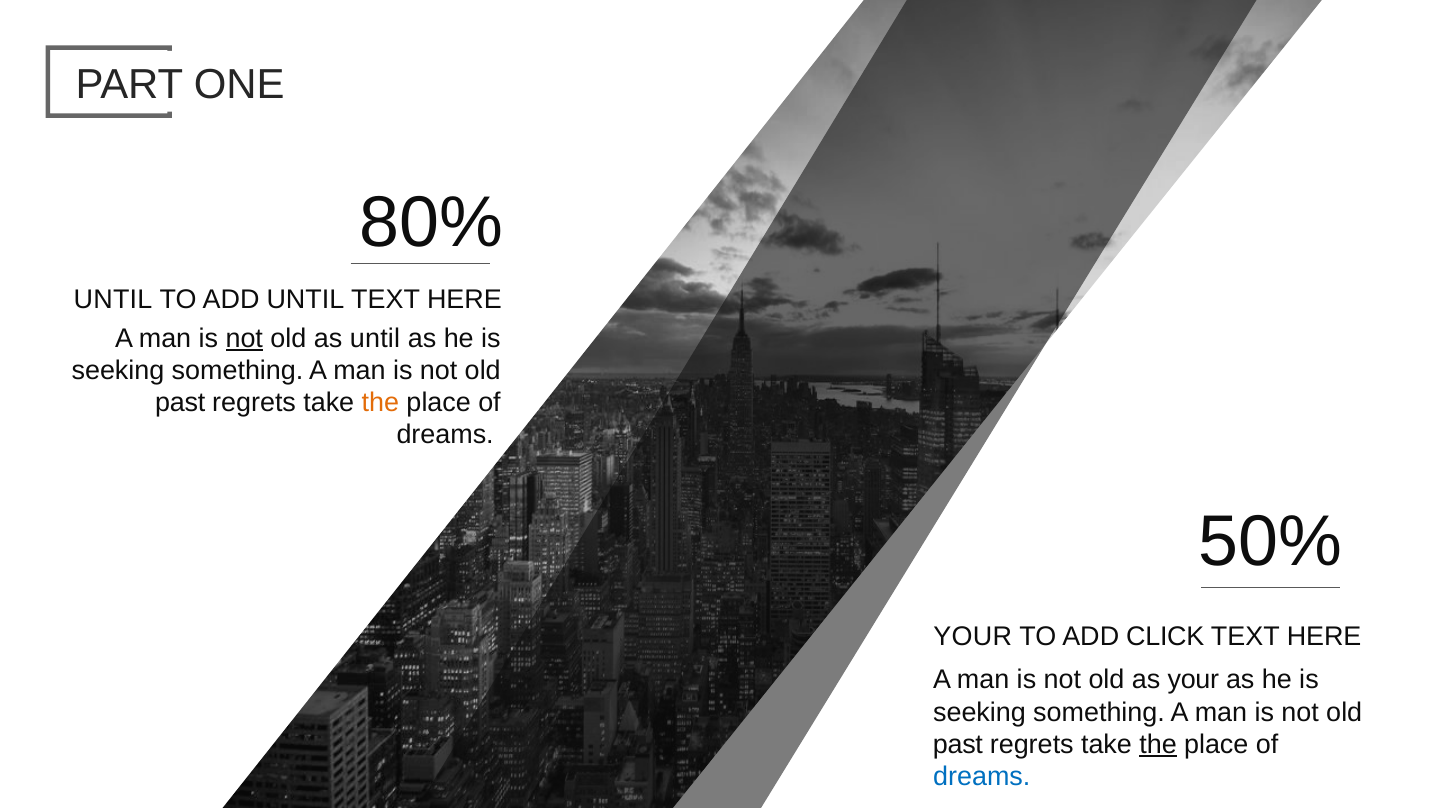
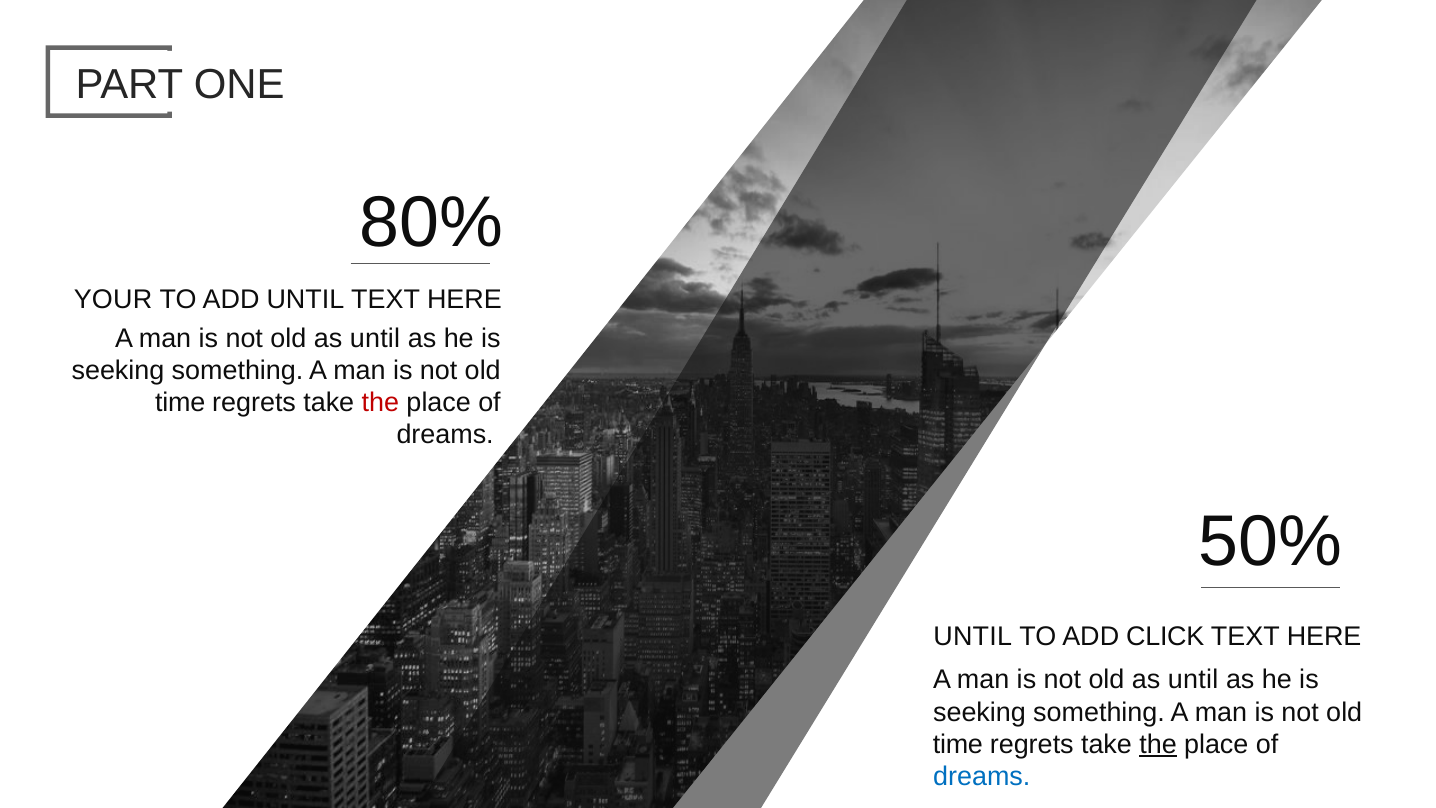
UNTIL: UNTIL -> YOUR (113, 299)
not underline: present -> none (244, 338)
past: past -> time (180, 403)
the colour: orange -> red (380, 403)
YOUR: YOUR -> UNTIL (973, 636)
your: your -> until (1193, 680)
past: past -> time (958, 744)
